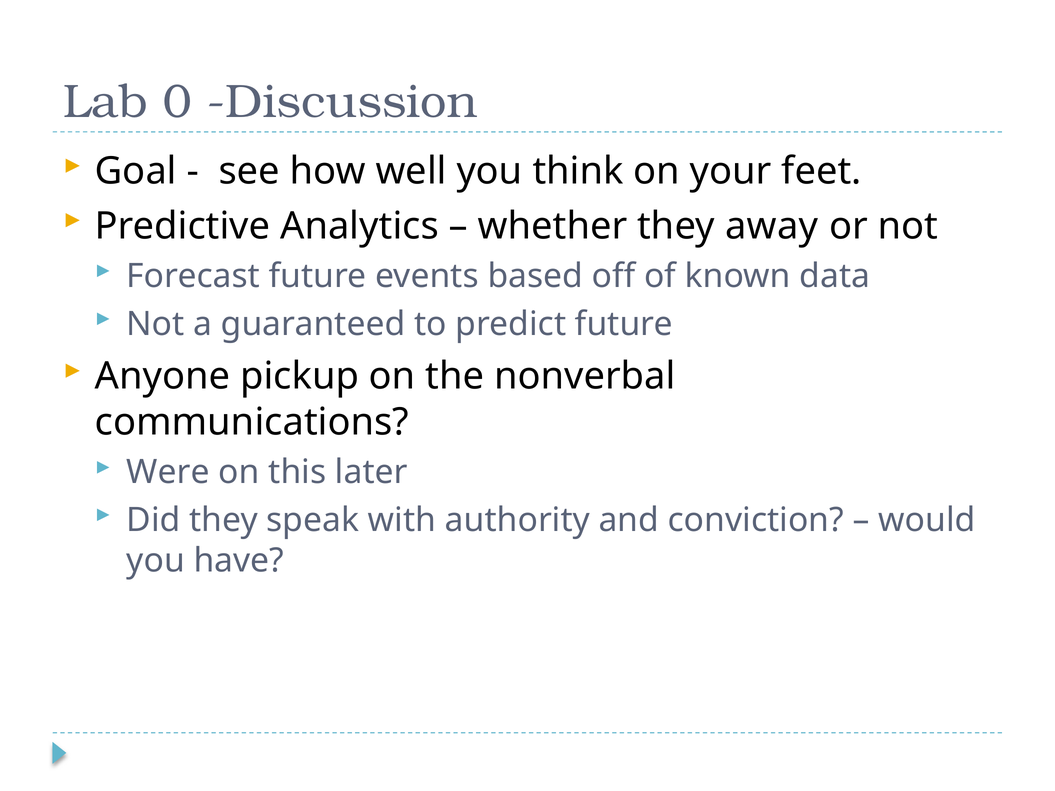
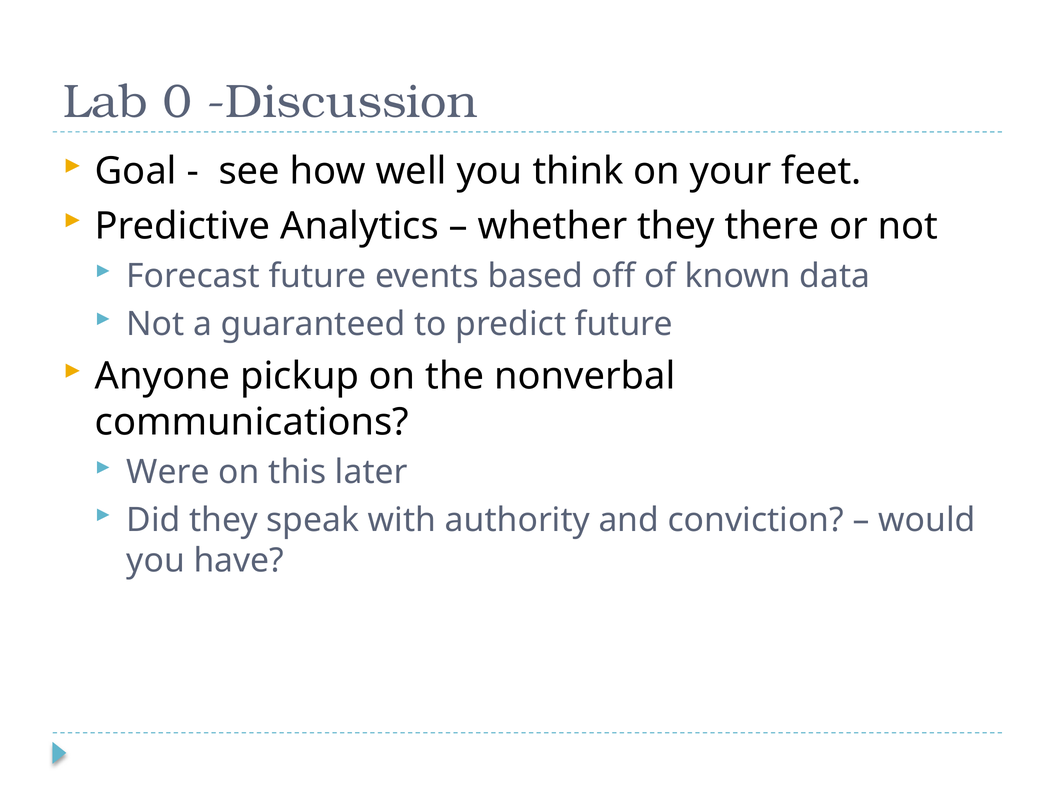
away: away -> there (772, 226)
